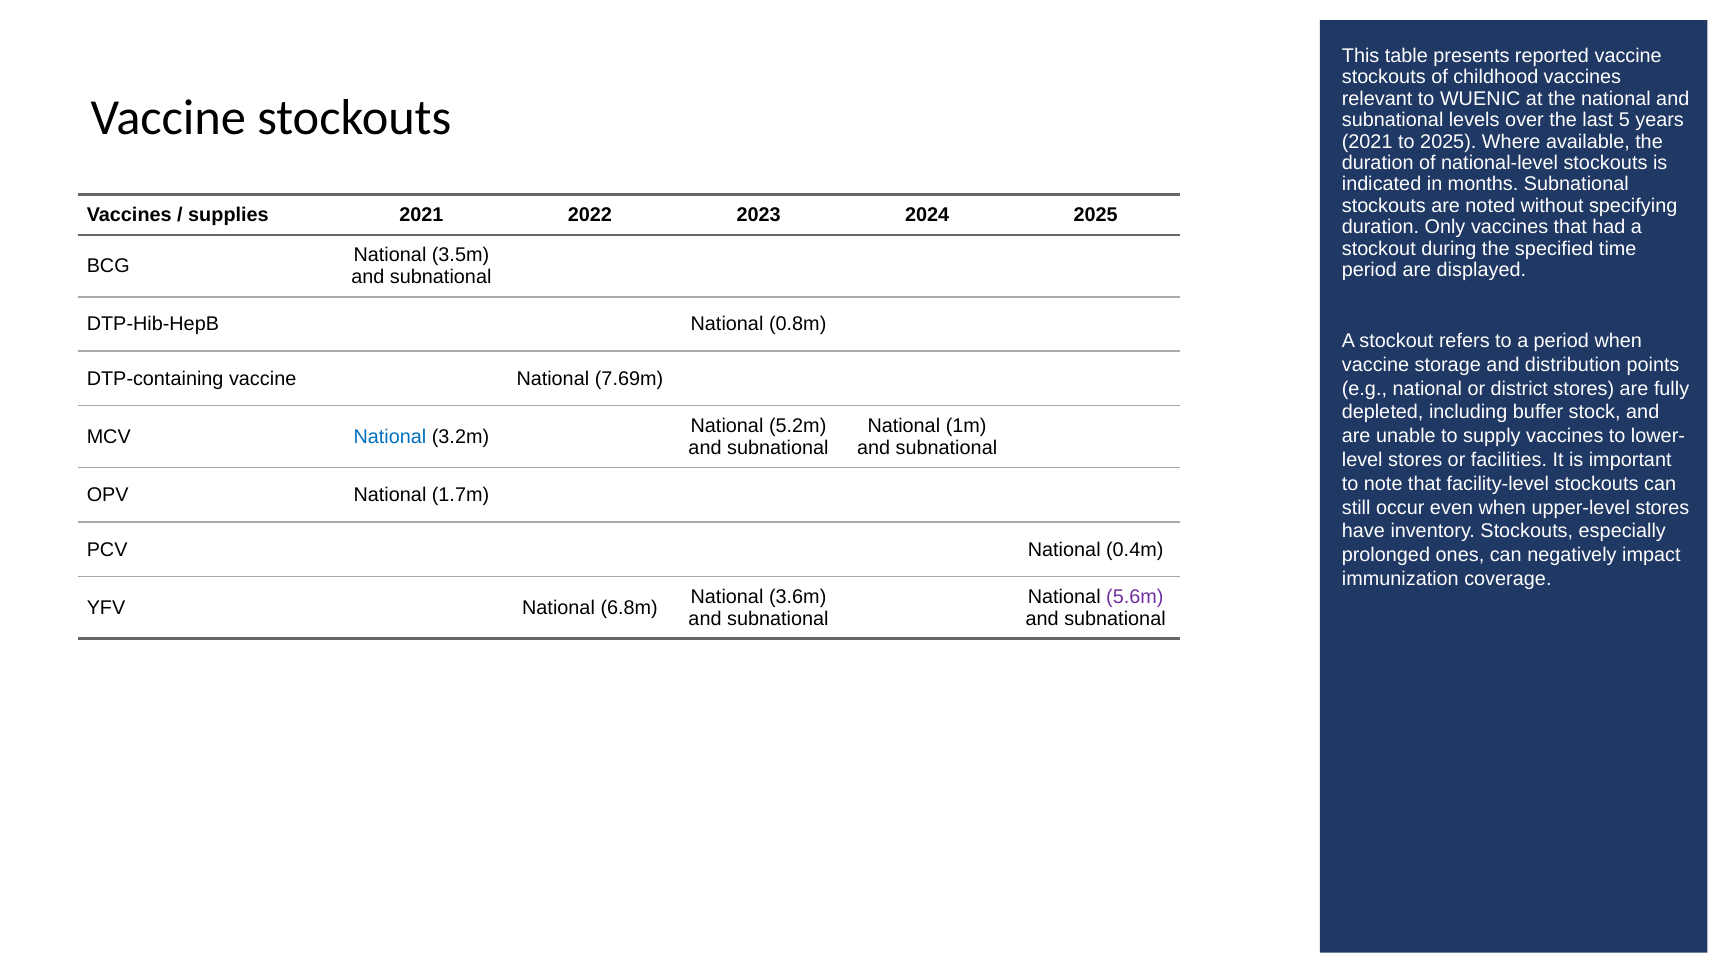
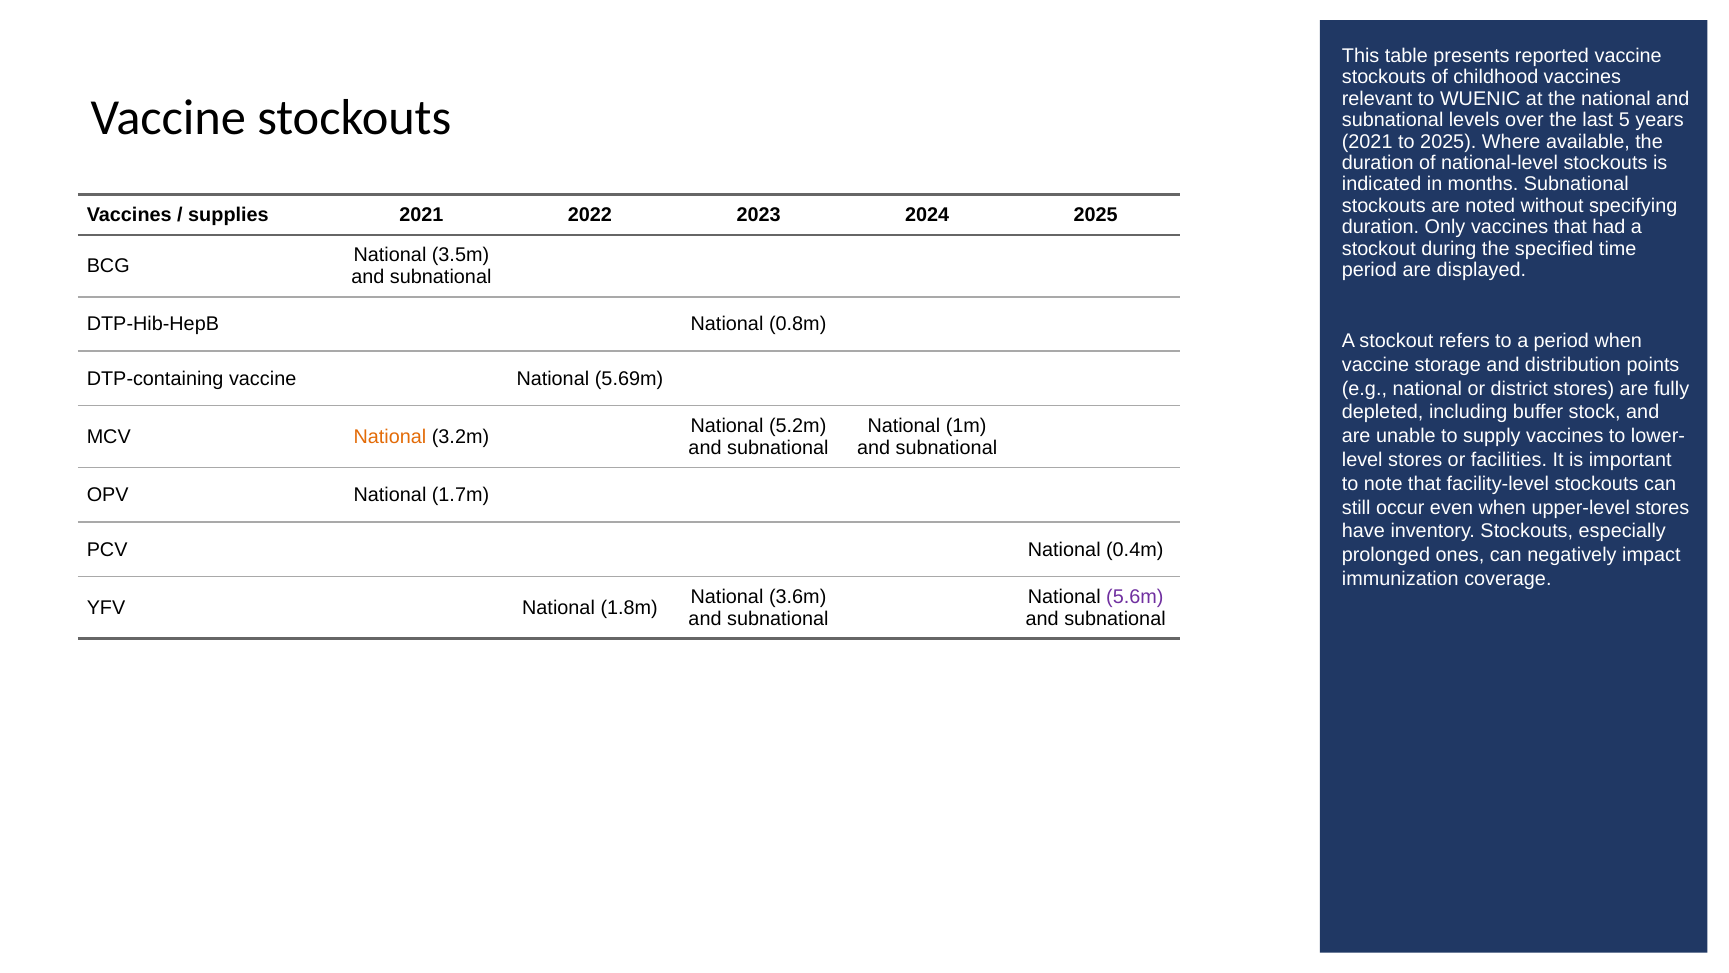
7.69m: 7.69m -> 5.69m (629, 379)
National colour: blue -> orange (390, 437)
6.8m: 6.8m -> 1.8m (629, 608)
